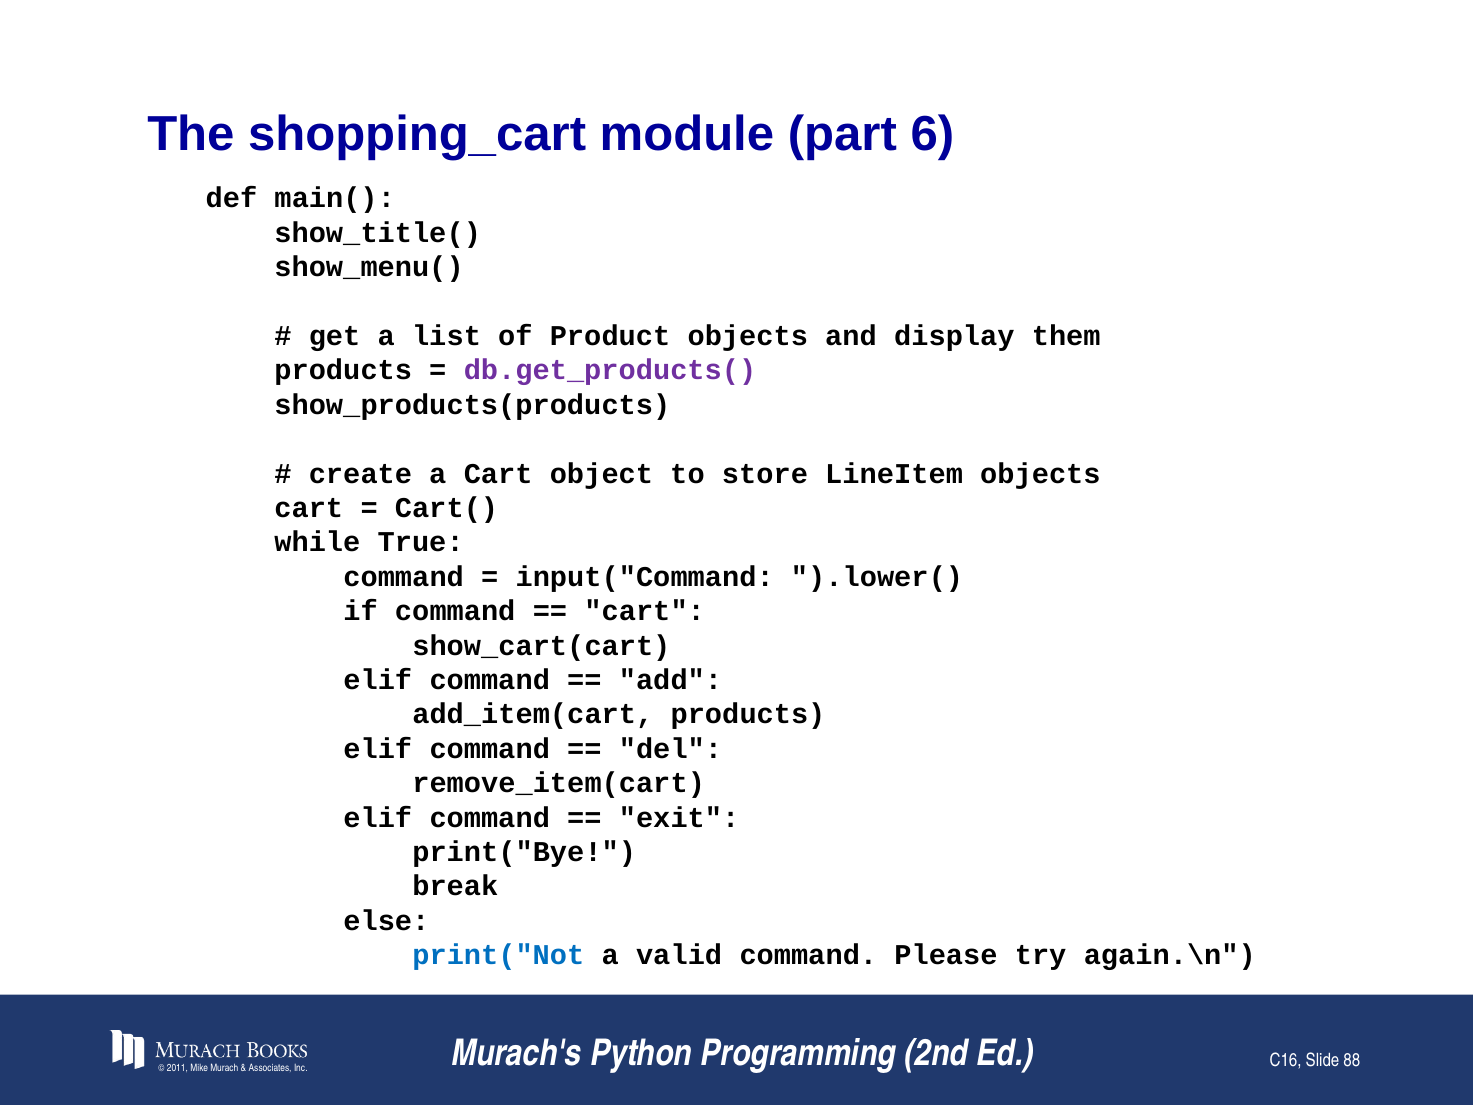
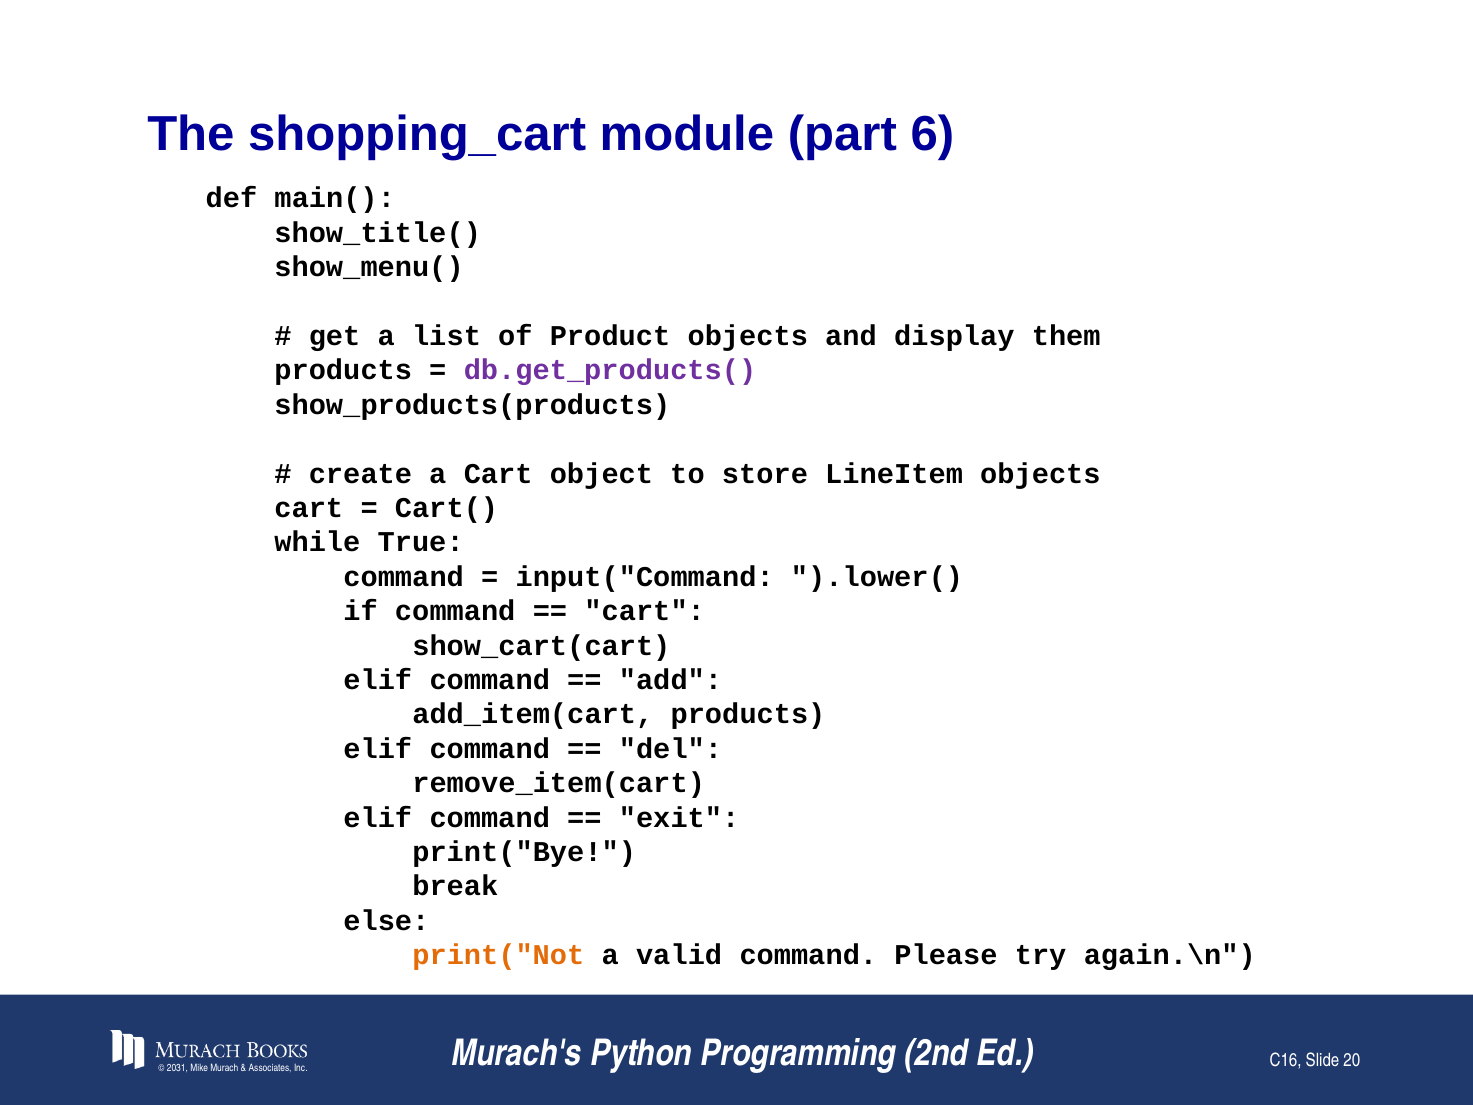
print("Not colour: blue -> orange (498, 955)
2011: 2011 -> 2031 (177, 1067)
88: 88 -> 20 (1352, 1060)
